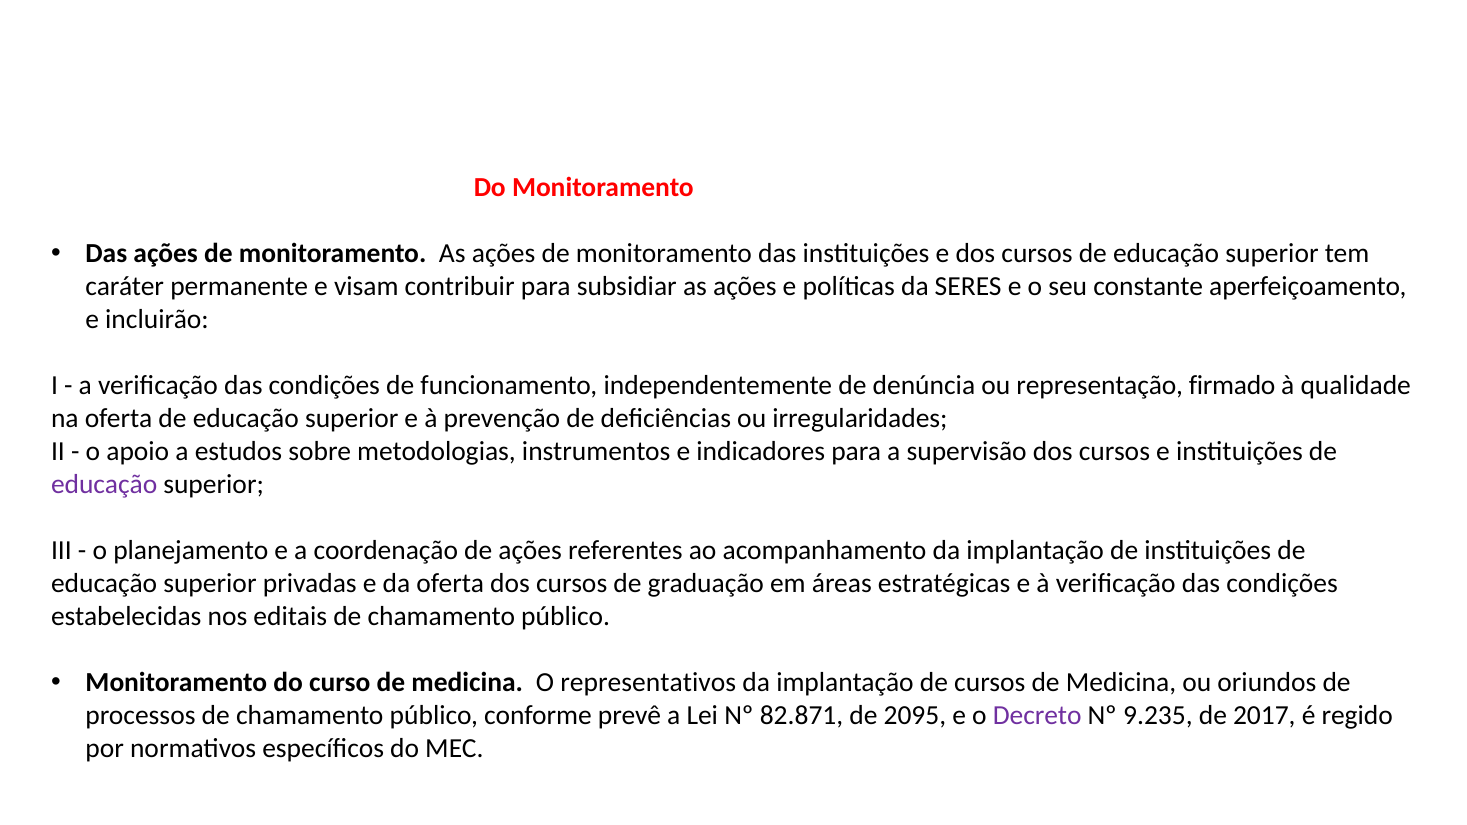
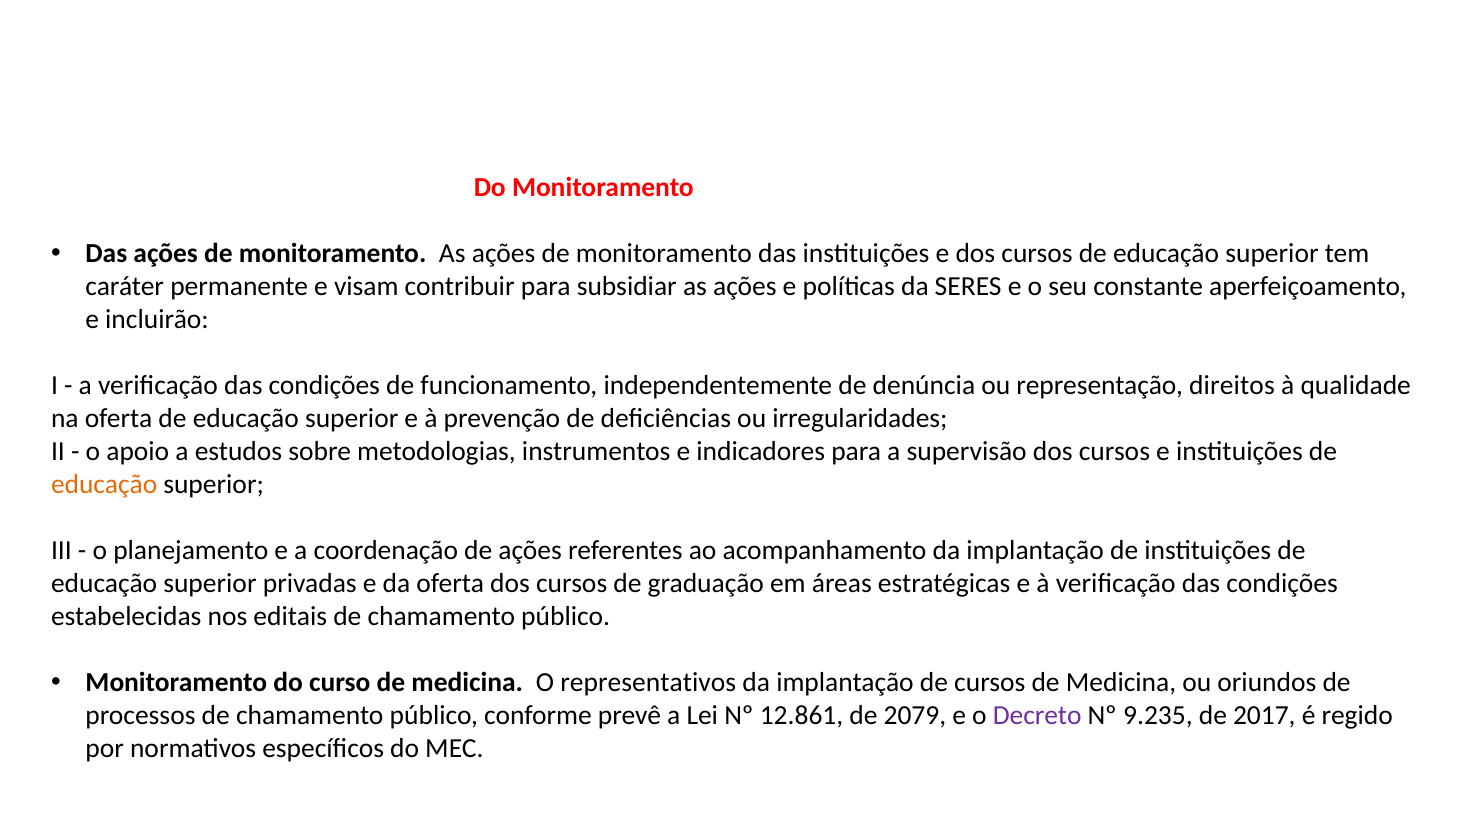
firmado: firmado -> direitos (1232, 386)
educação colour: purple -> orange (104, 485)
82.871: 82.871 -> 12.861 (802, 716)
2095: 2095 -> 2079 (915, 716)
